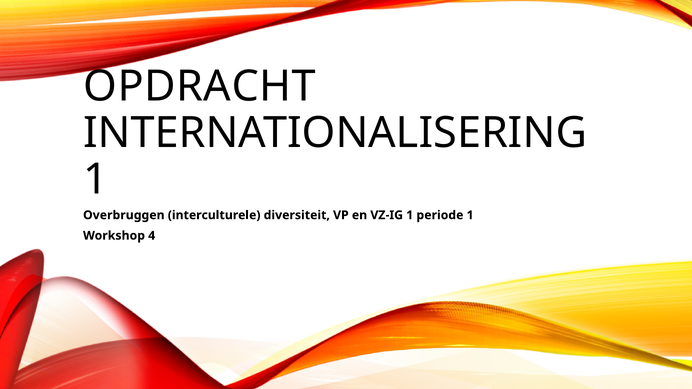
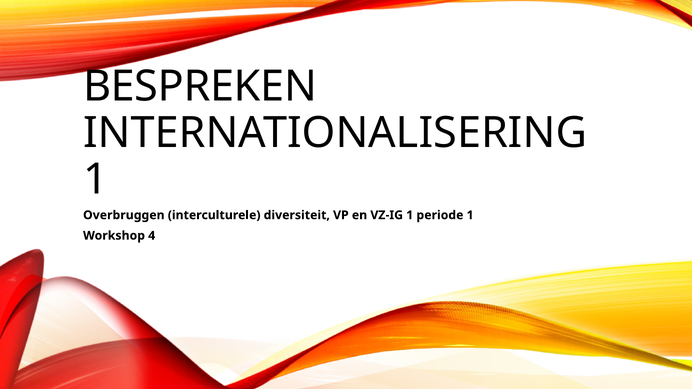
OPDRACHT: OPDRACHT -> BESPREKEN (200, 86)
